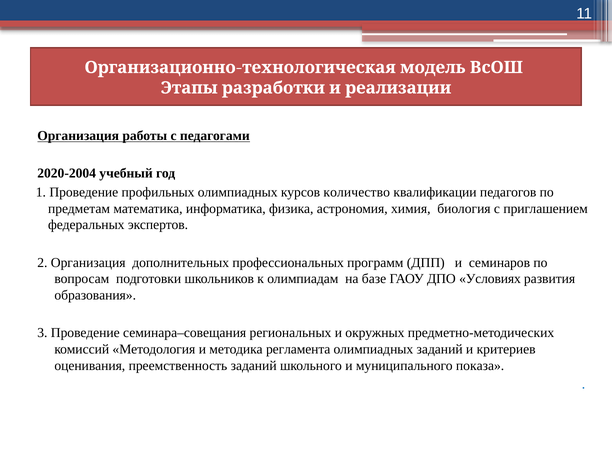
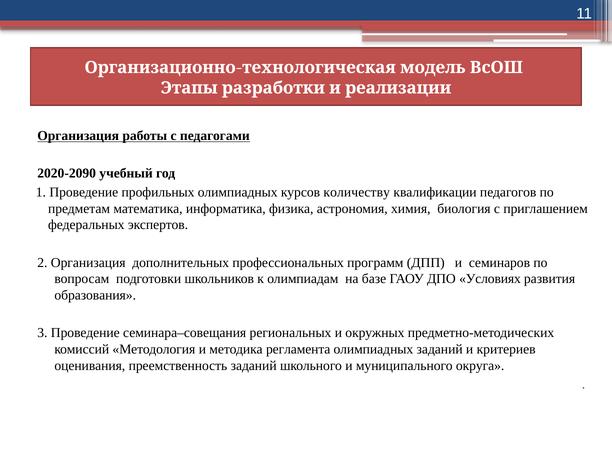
2020-2004: 2020-2004 -> 2020-2090 (67, 173)
количество: количество -> количеству (357, 192)
показа: показа -> округа (480, 366)
